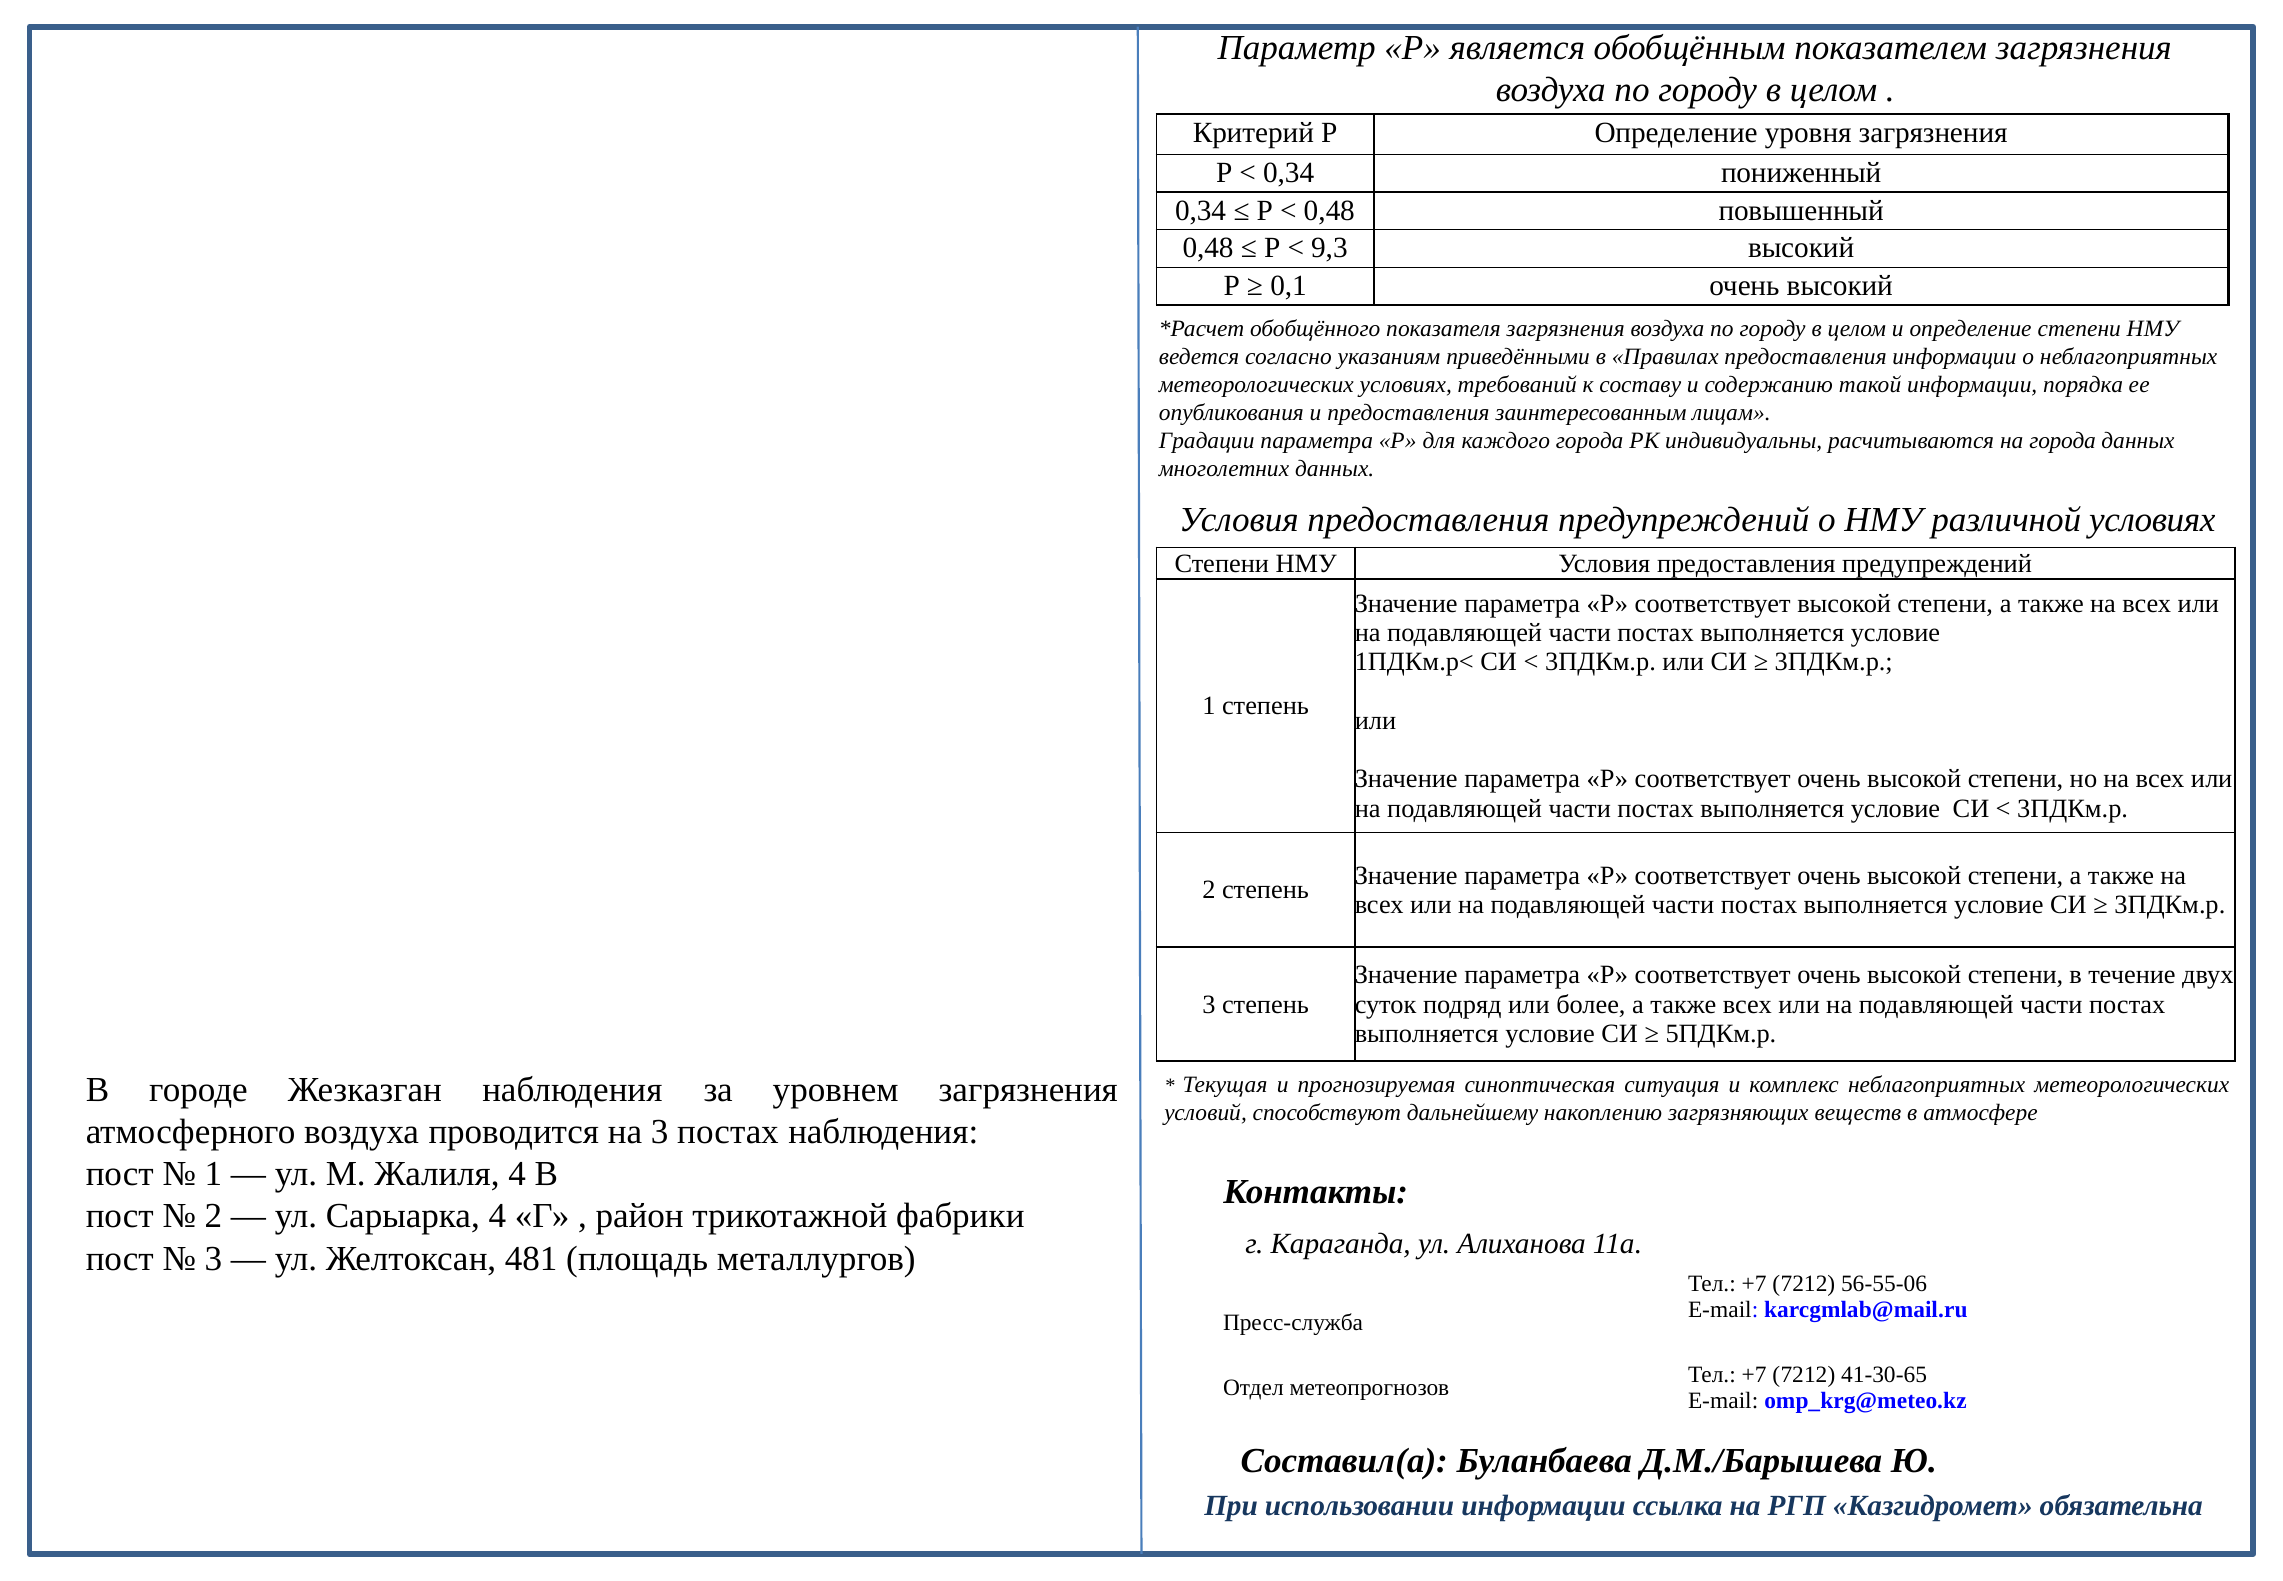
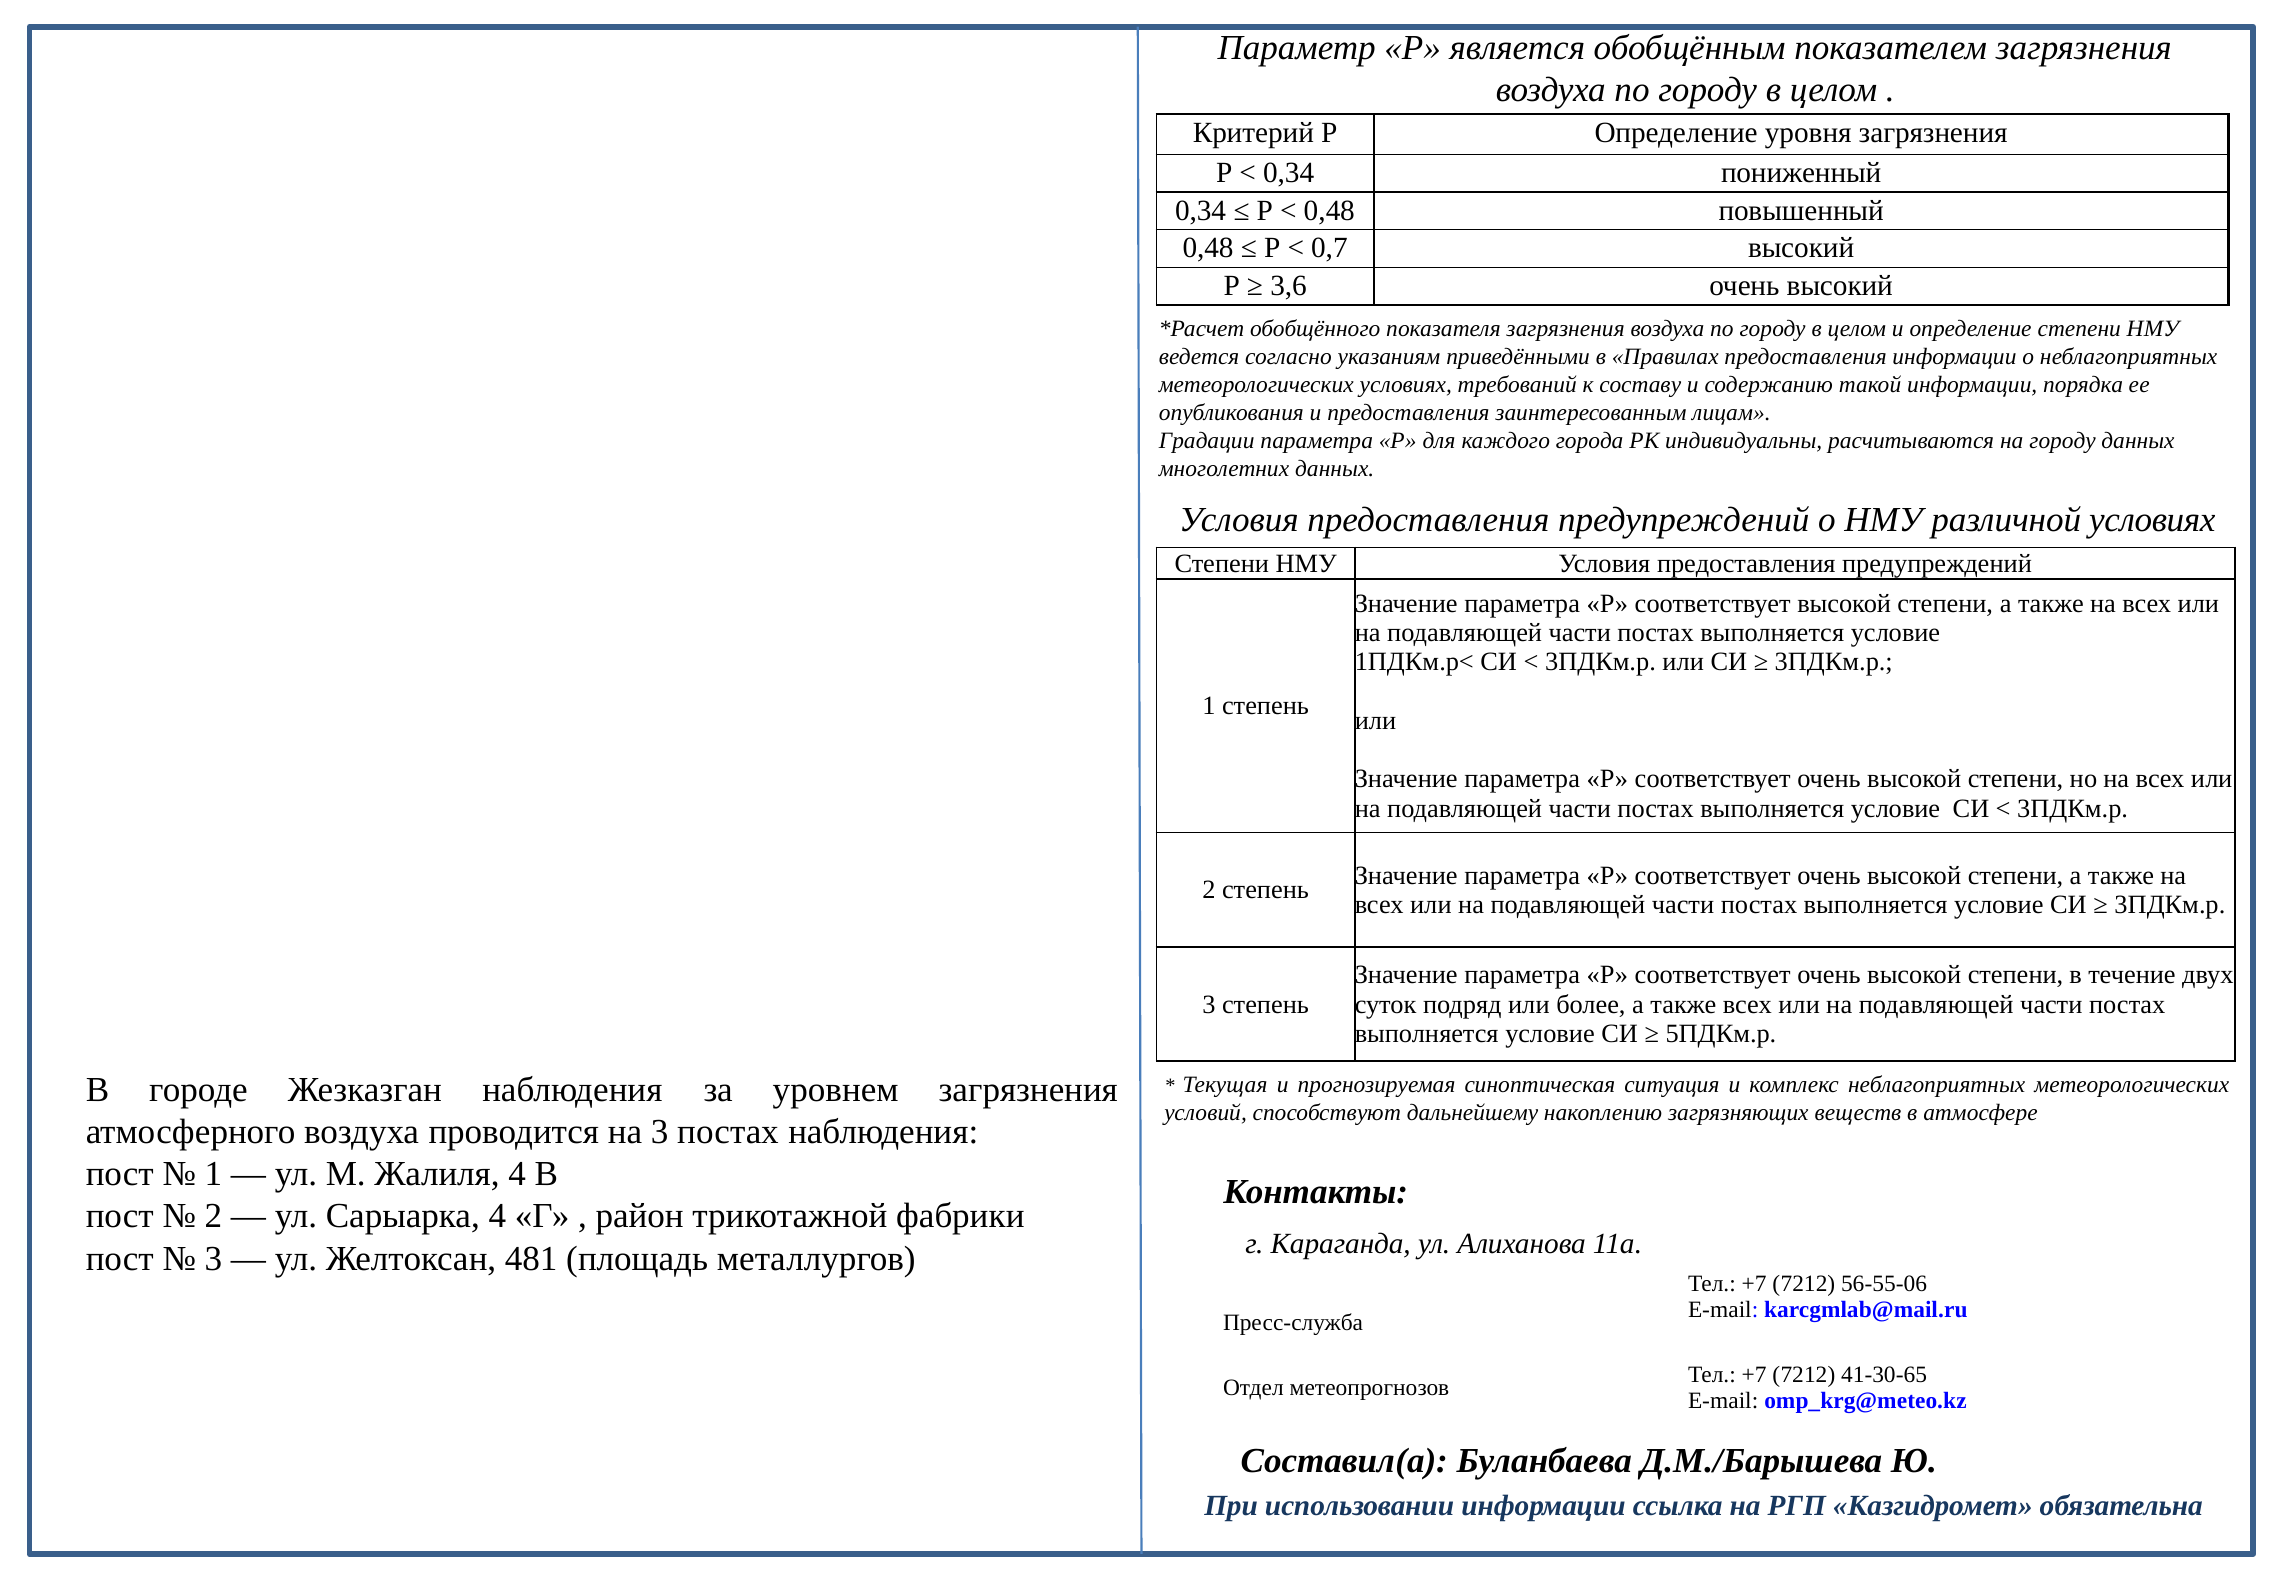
9,3: 9,3 -> 0,7 (1329, 248)
0,1: 0,1 -> 3,6 (1289, 286)
на города: города -> городу (2063, 441)
